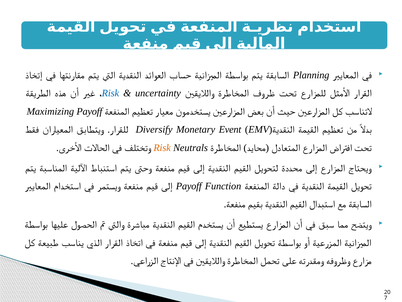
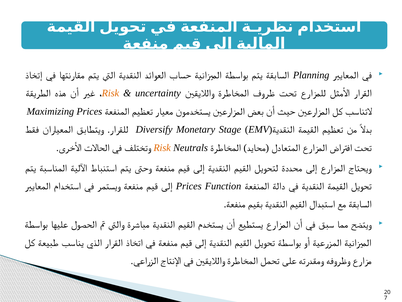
Risk colour: blue -> orange (110, 93)
Maximizing Payoff: Payoff -> Prices (89, 111)
Event: Event -> Stage (230, 129)
Payoff: Payoff -> Prices (189, 186)
